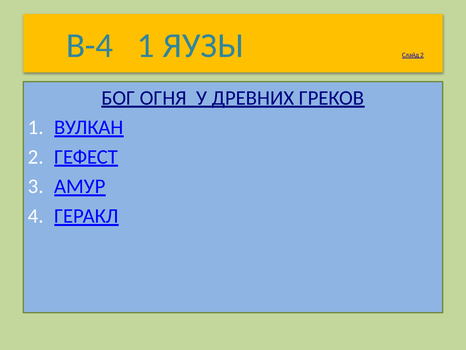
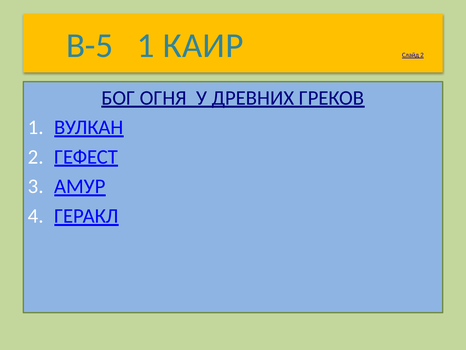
В-4: В-4 -> В-5 (90, 46)
ЯУЗЫ: ЯУЗЫ -> КАИР (203, 46)
